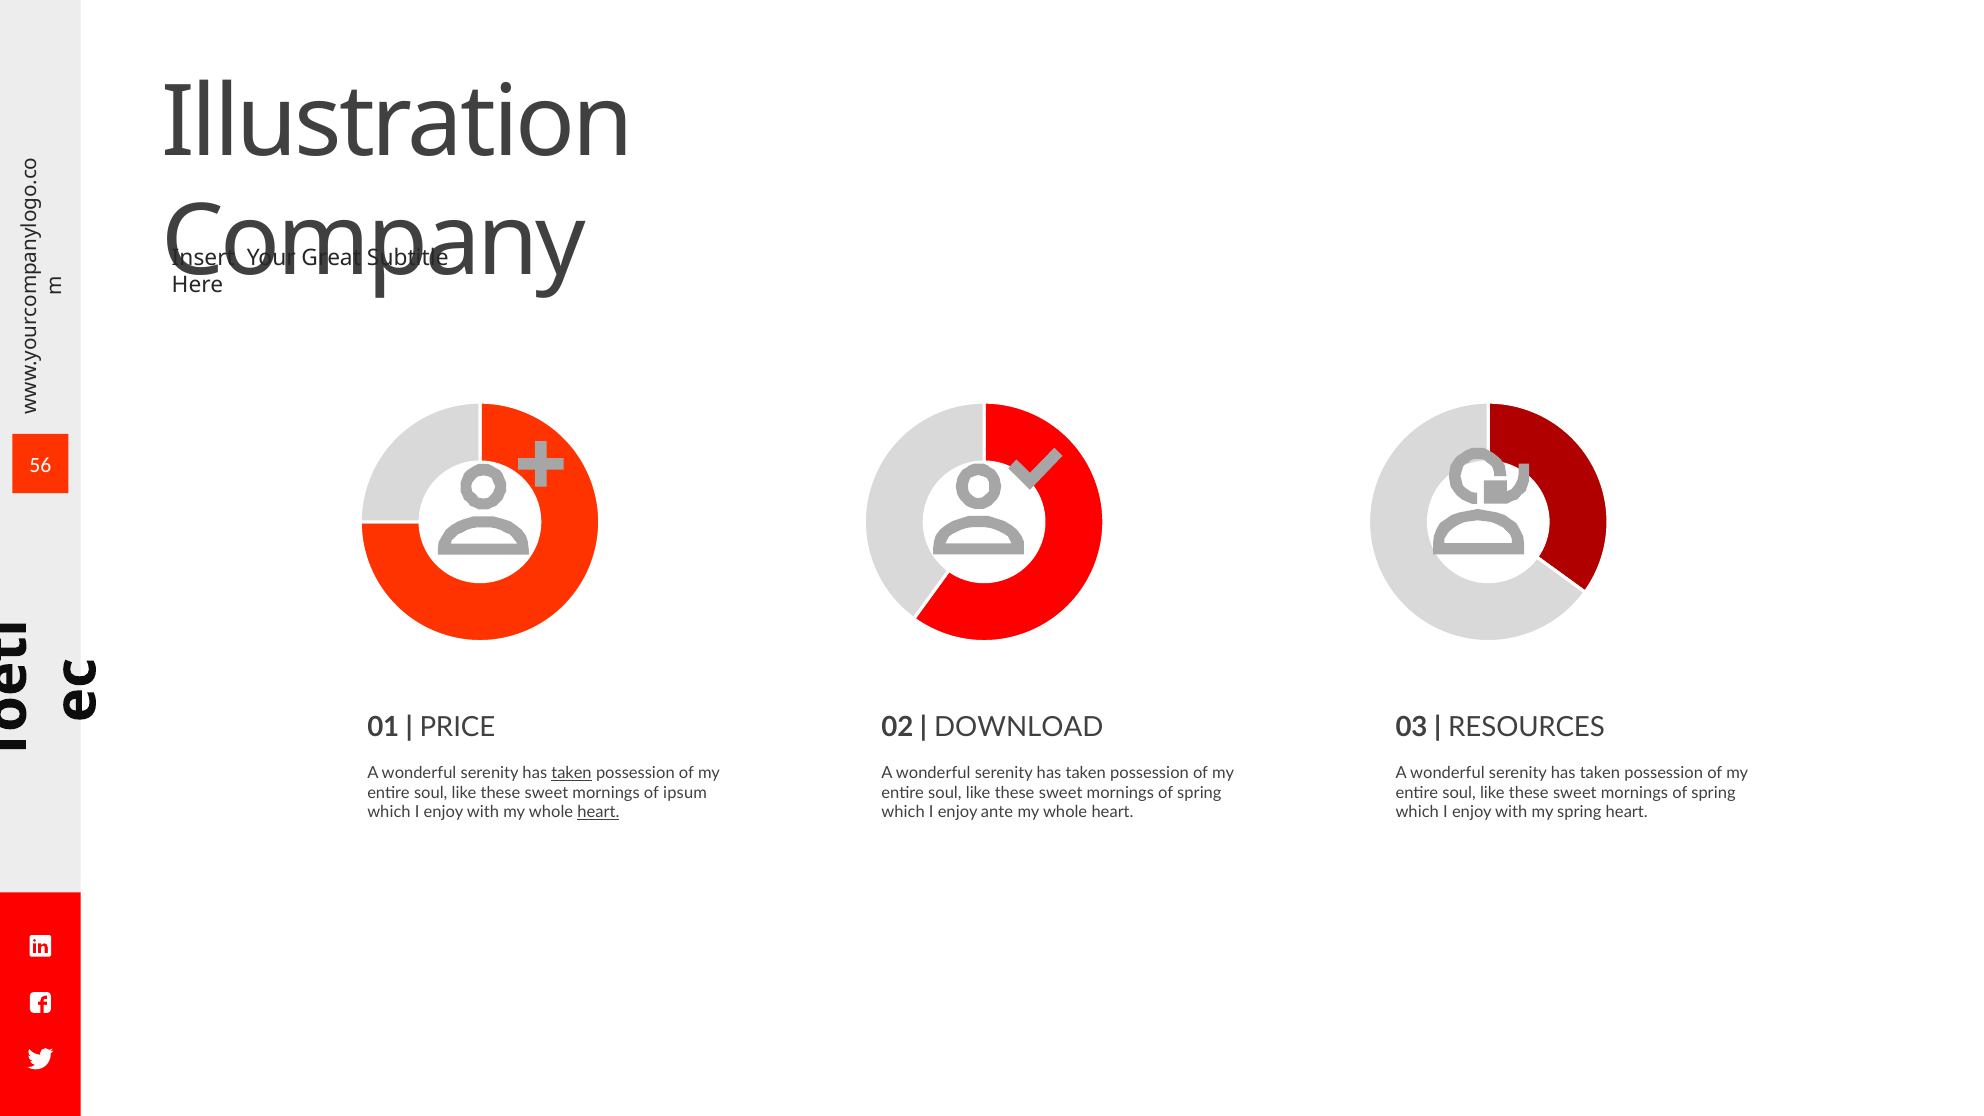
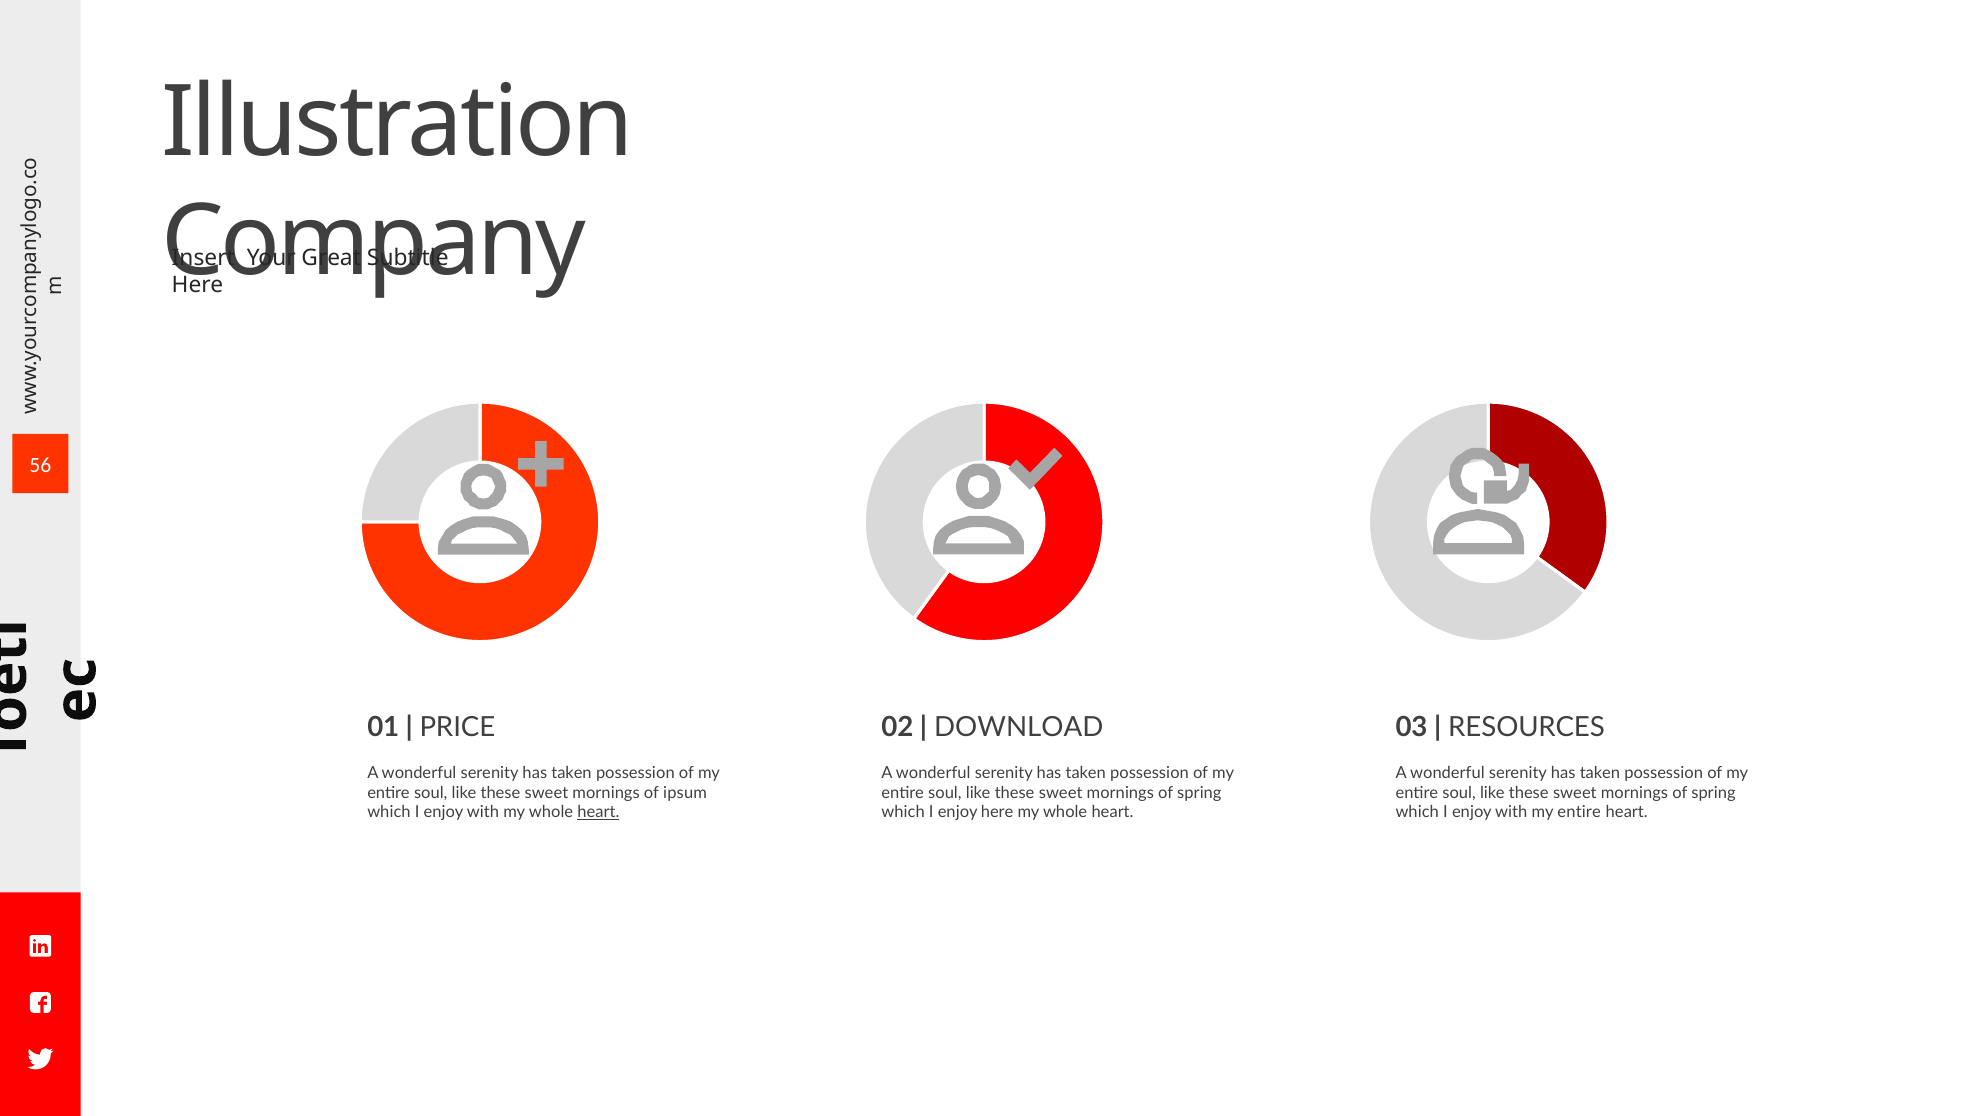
taken underline: present -> none (572, 773)
enjoy ante: ante -> here (997, 813)
with my spring: spring -> entire (1579, 813)
